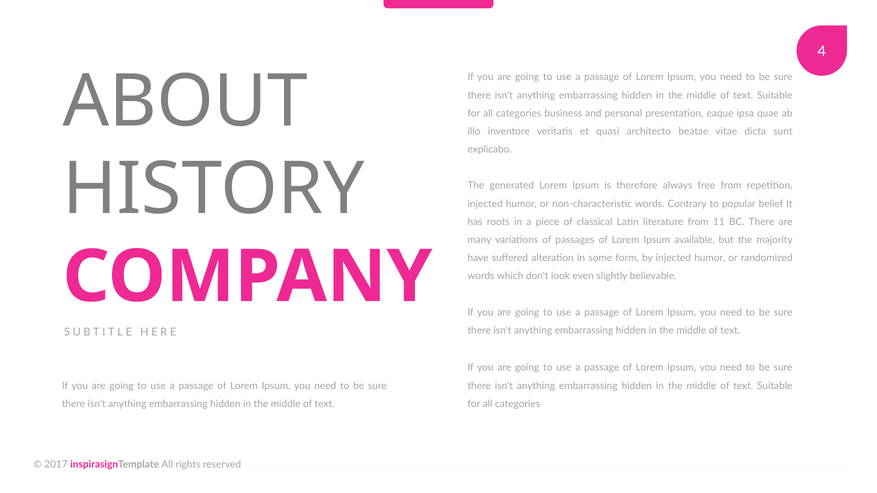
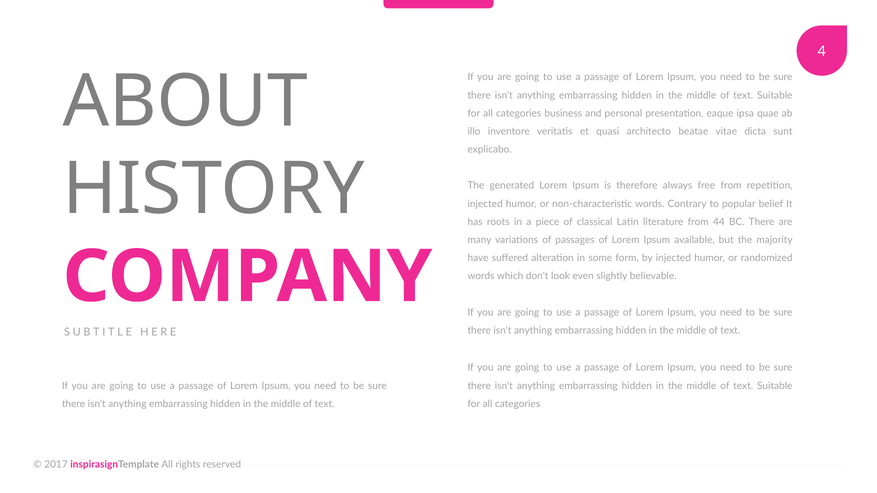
11: 11 -> 44 (719, 222)
